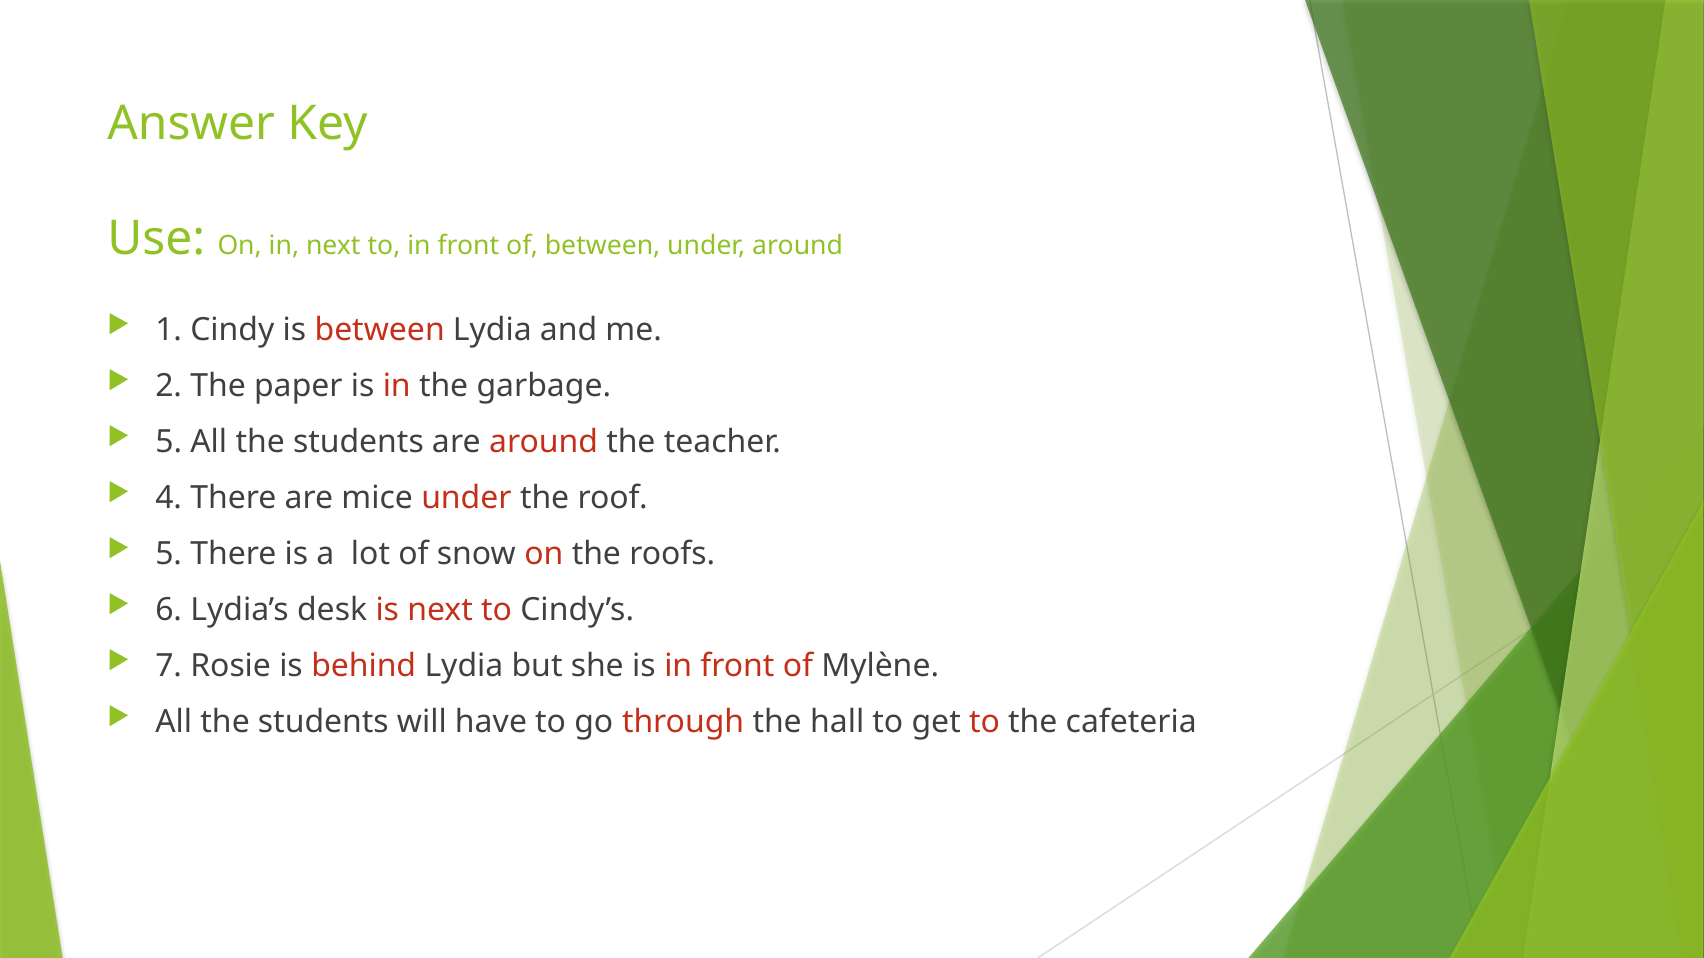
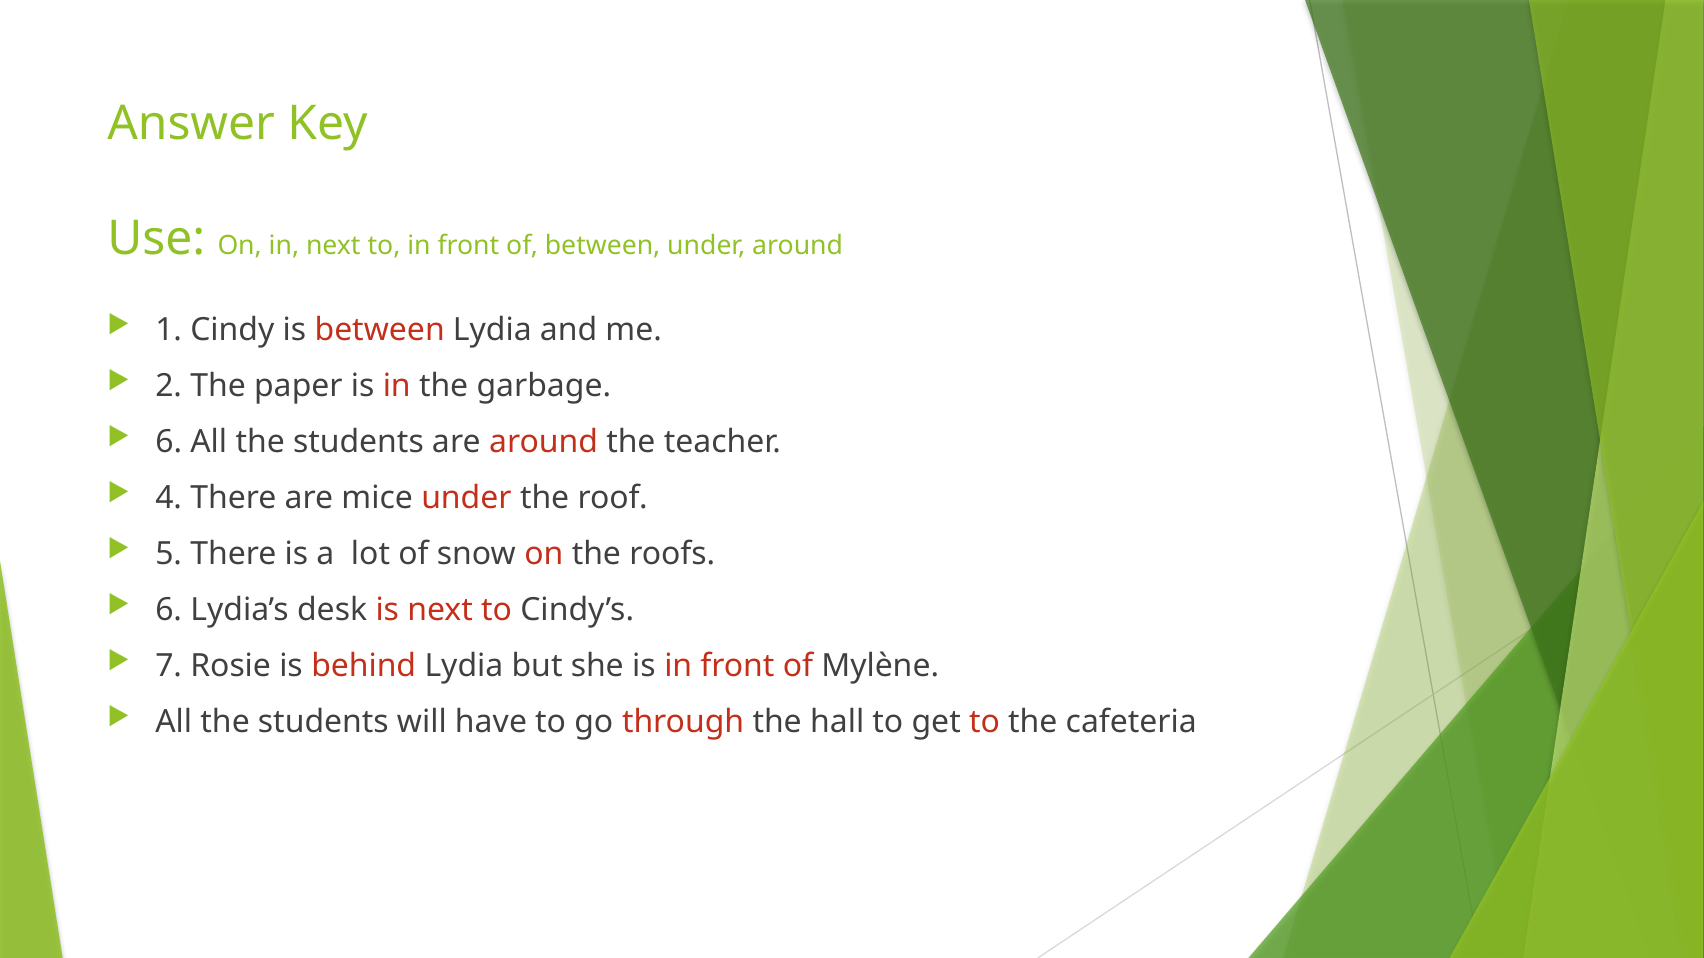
5: 5 -> 6 (169, 442)
